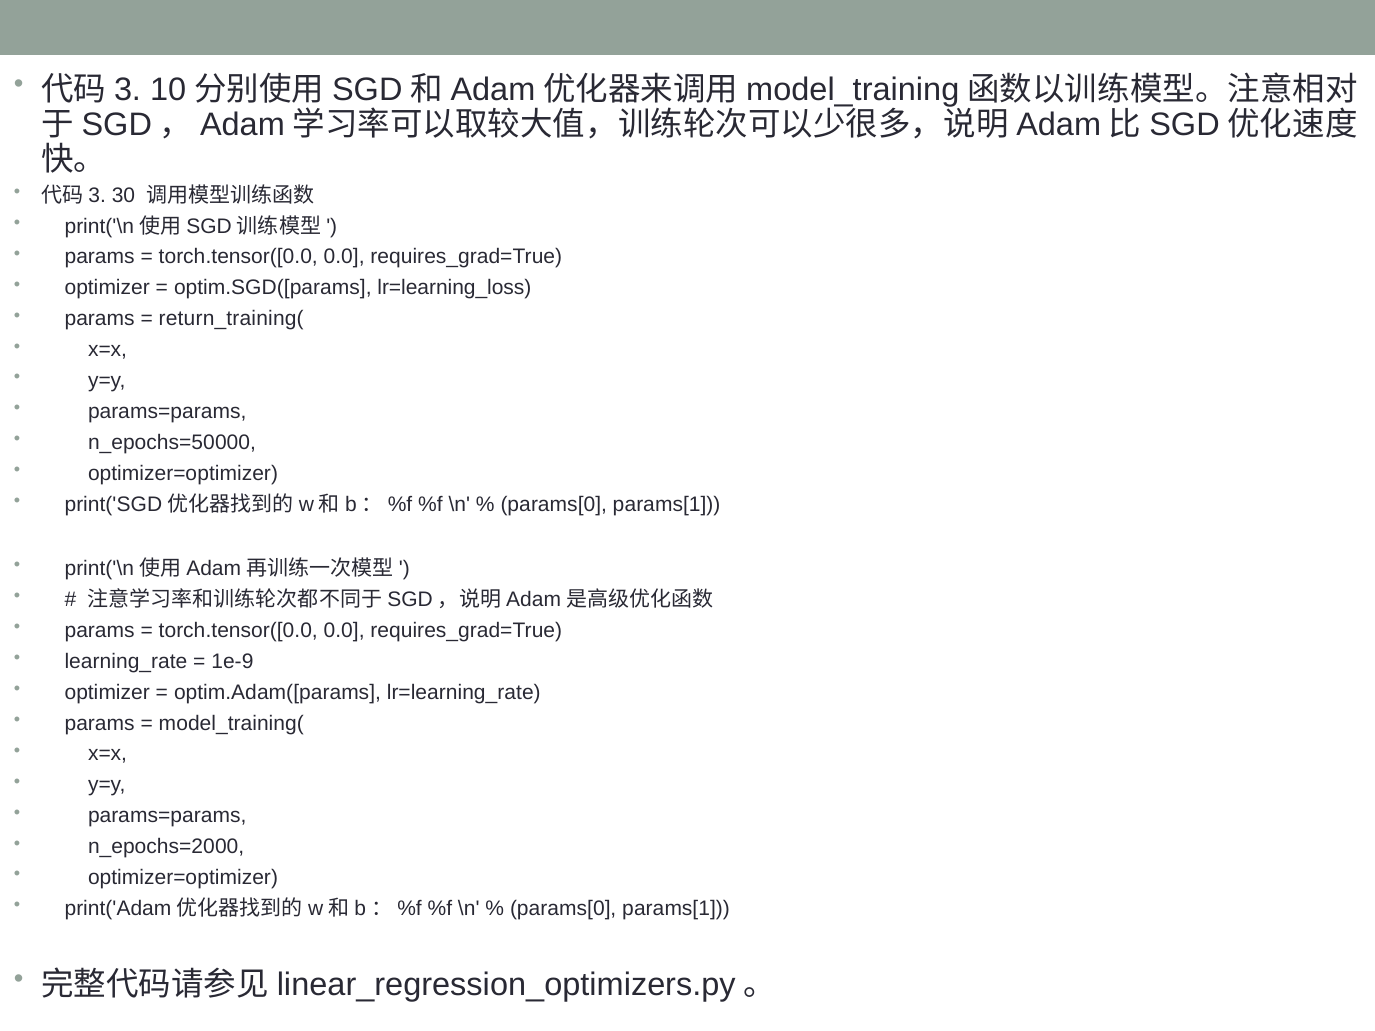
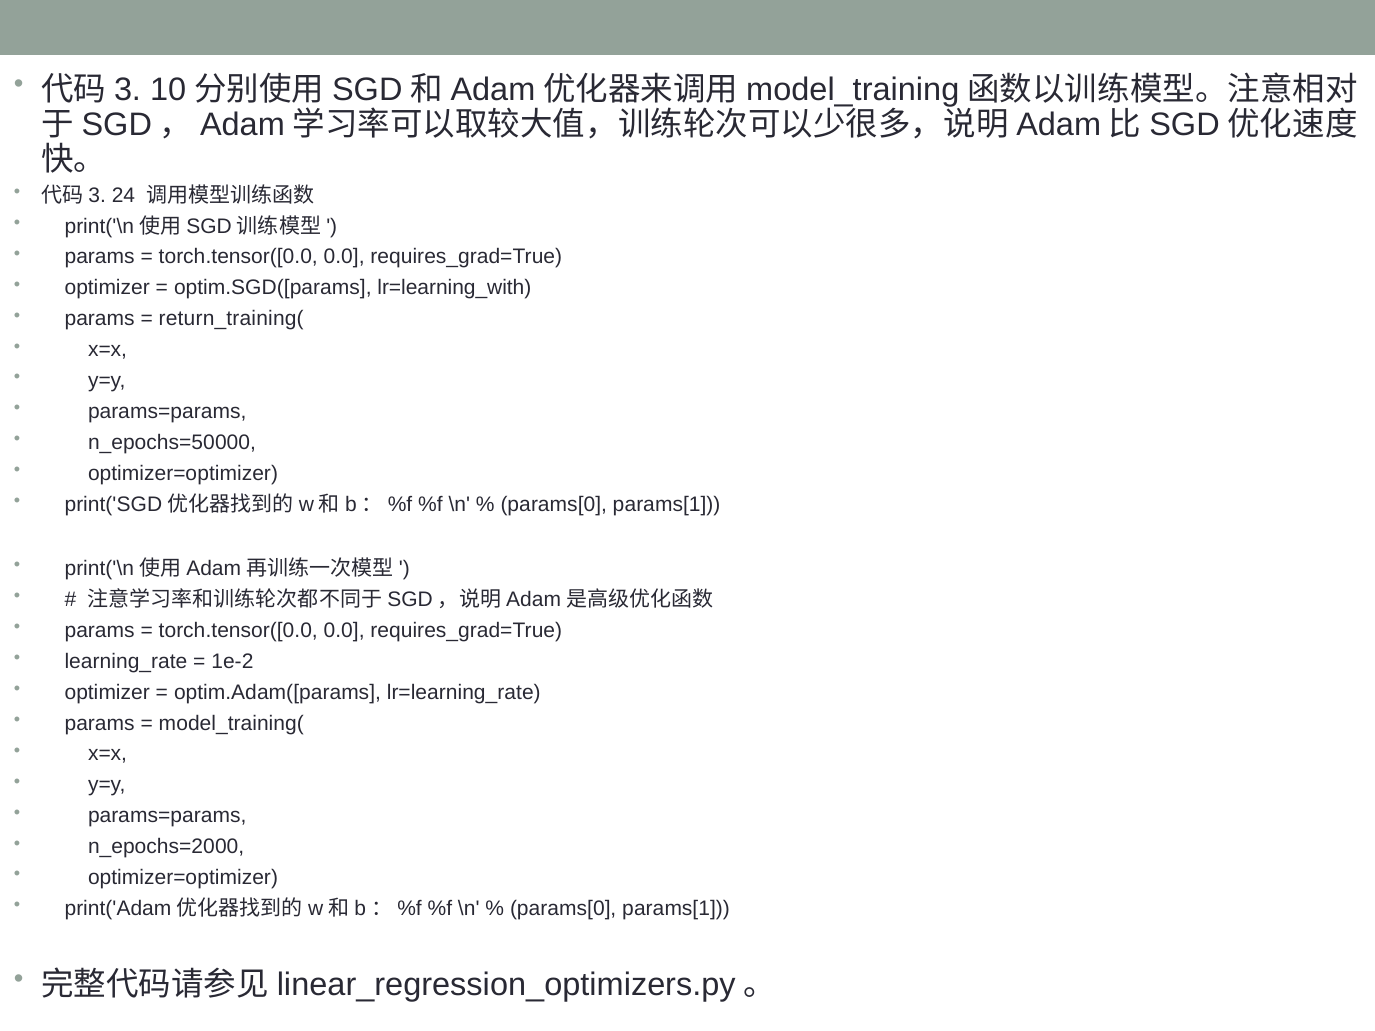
30: 30 -> 24 (123, 195)
lr=learning_loss: lr=learning_loss -> lr=learning_with (454, 288)
1e-9: 1e-9 -> 1e-2 (232, 661)
